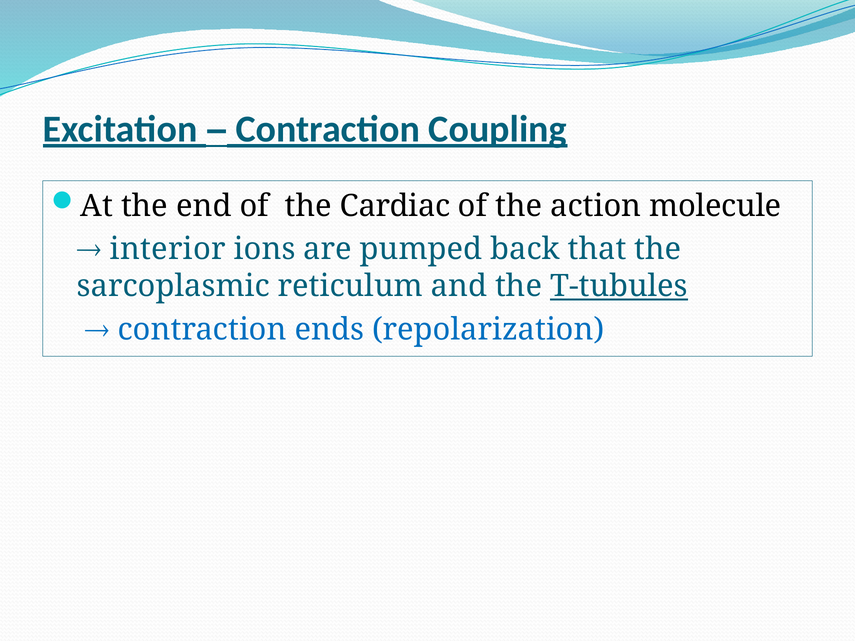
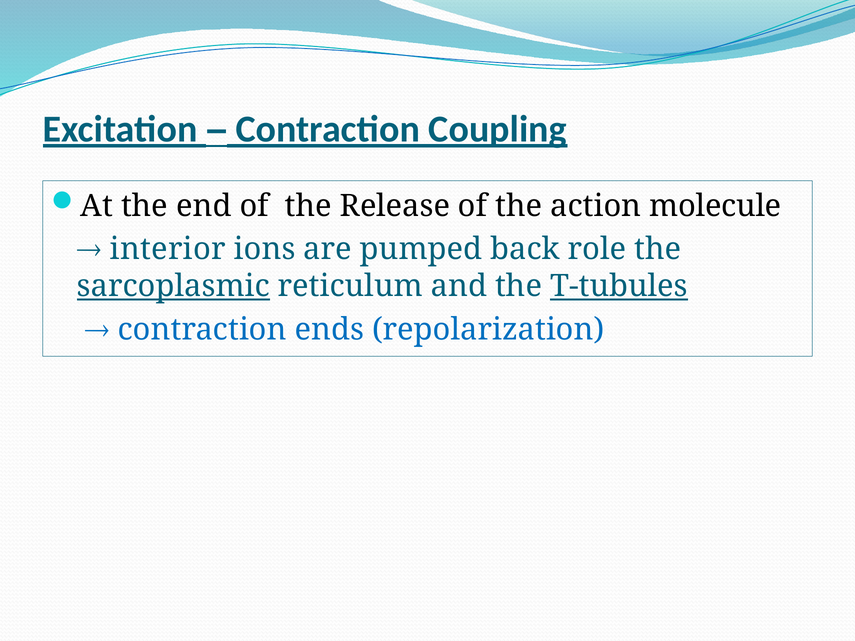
Cardiac: Cardiac -> Release (395, 206)
that: that -> role (597, 249)
sarcoplasmic underline: none -> present (173, 286)
